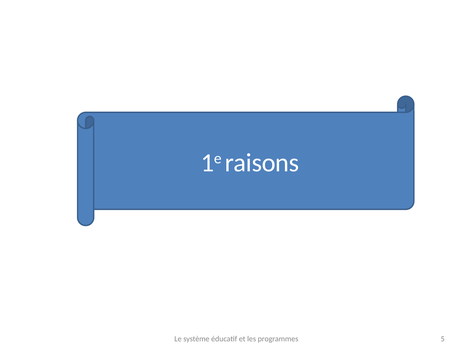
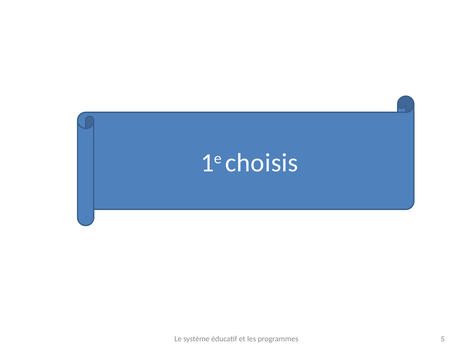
raisons: raisons -> choisis (262, 163)
